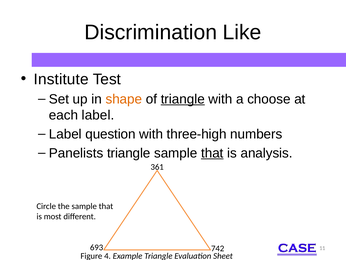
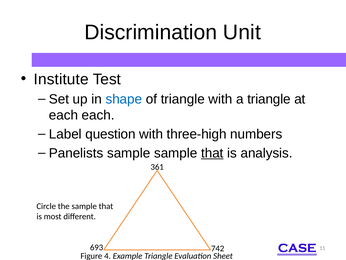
Like: Like -> Unit (242, 32)
shape colour: orange -> blue (124, 99)
triangle underline: present -> none (183, 99)
a choose: choose -> triangle (269, 99)
each label: label -> each (98, 115)
Panelists triangle: triangle -> sample (129, 153)
